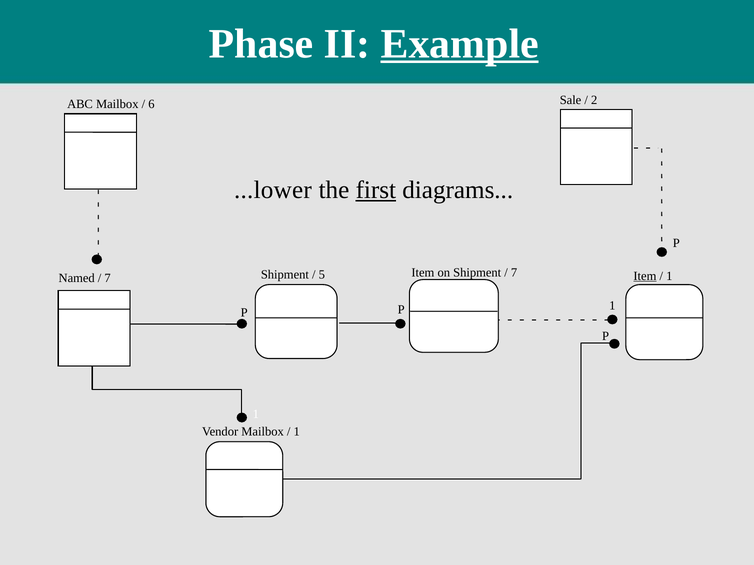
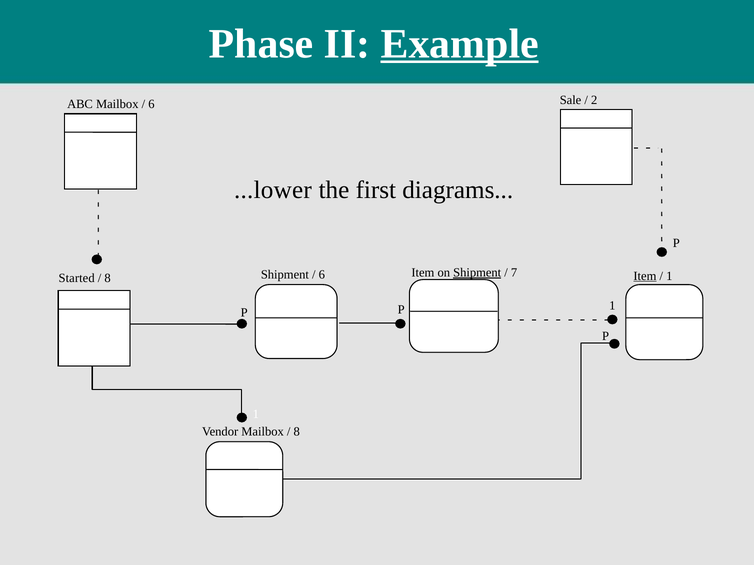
first underline: present -> none (376, 190)
5: 5 -> 6 (322, 275)
Shipment underline: none -> present (477, 273)
Named: Named -> Started (77, 278)
7: 7 -> 8 (108, 278)
1: 1 -> 8 (297, 432)
